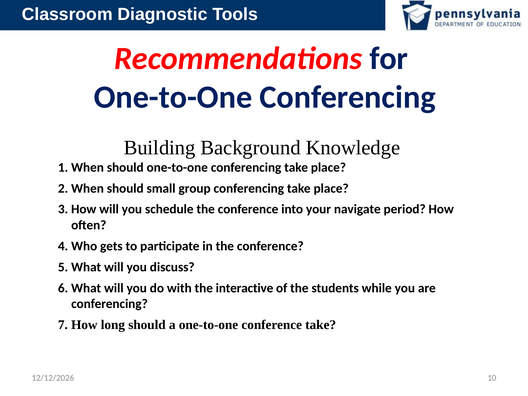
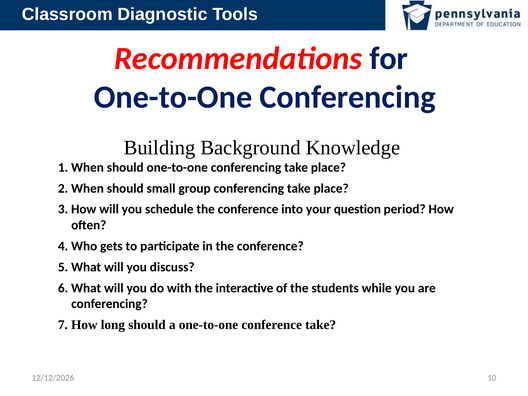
navigate: navigate -> question (357, 209)
